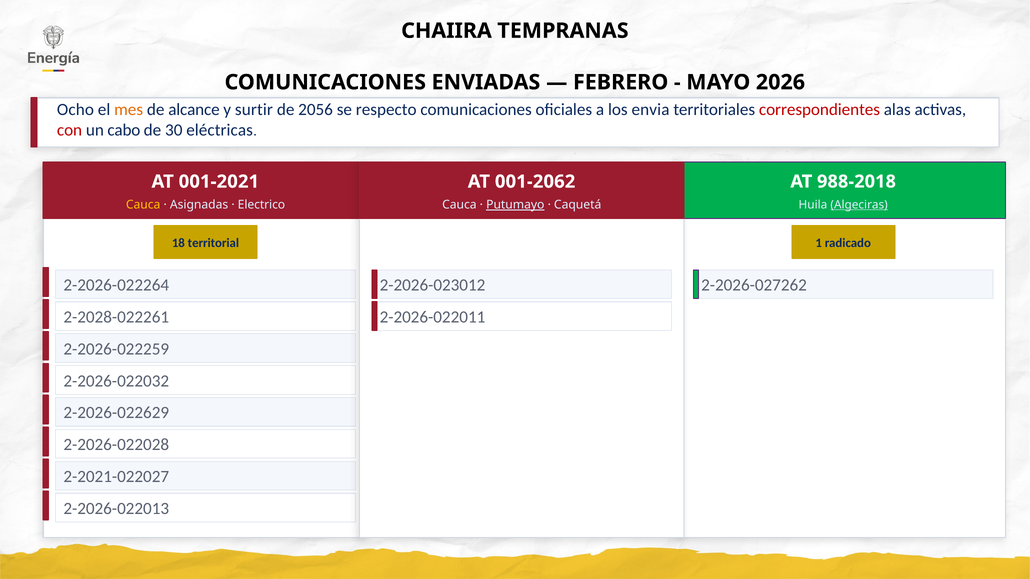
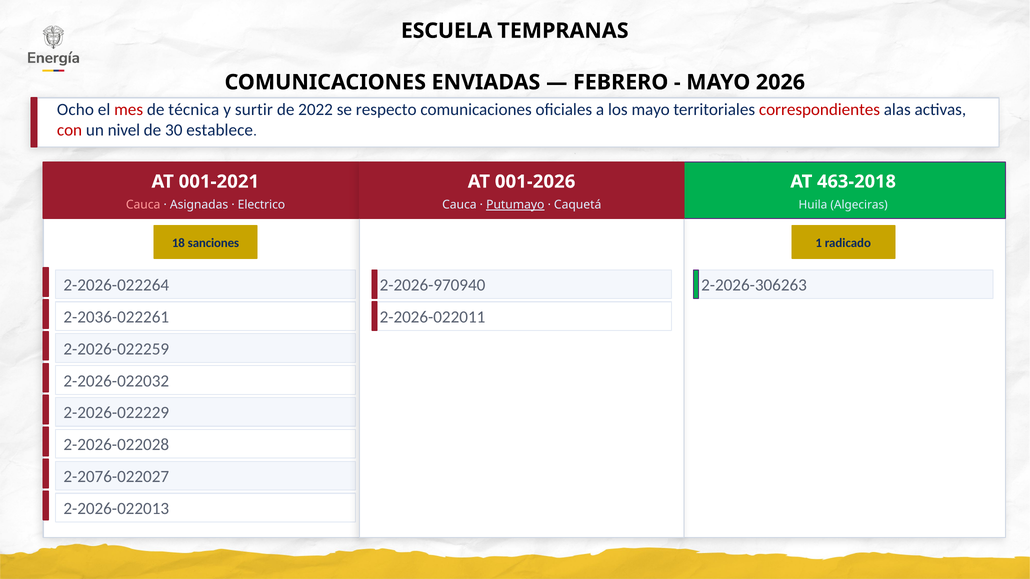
CHAIIRA: CHAIIRA -> ESCUELA (447, 31)
mes colour: orange -> red (129, 110)
alcance: alcance -> técnica (194, 110)
2056: 2056 -> 2022 (316, 110)
los envia: envia -> mayo (651, 110)
cabo: cabo -> nivel (124, 130)
eléctricas: eléctricas -> establece (220, 130)
001-2062: 001-2062 -> 001-2026 (535, 182)
988-2018: 988-2018 -> 463-2018 (856, 182)
Cauca colour: yellow -> pink (143, 205)
Algeciras underline: present -> none (859, 205)
territorial: territorial -> sanciones (213, 243)
2-2026-023012: 2-2026-023012 -> 2-2026-970940 (432, 285)
2-2026-027262: 2-2026-027262 -> 2-2026-306263 (754, 285)
2-2028-022261: 2-2028-022261 -> 2-2036-022261 (116, 317)
2-2026-022629: 2-2026-022629 -> 2-2026-022229 (116, 413)
2-2021-022027: 2-2021-022027 -> 2-2076-022027 (116, 477)
